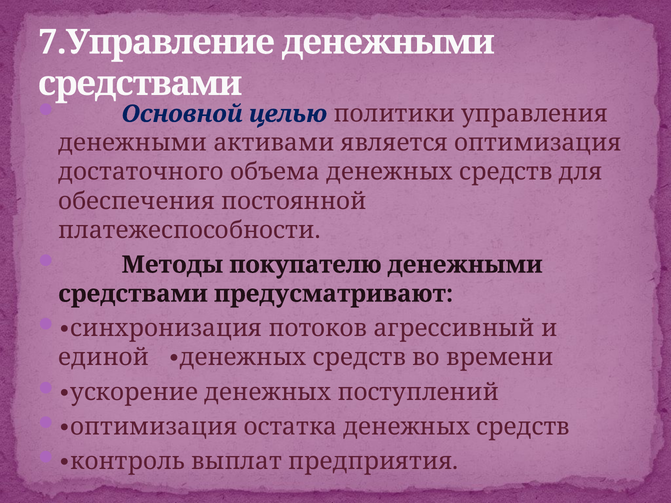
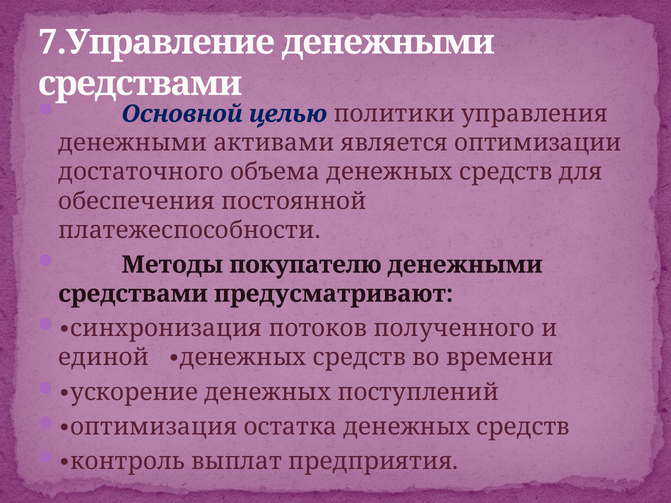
является оптимизация: оптимизация -> оптимизации (538, 143)
агрессивный: агрессивный -> полученного (454, 329)
